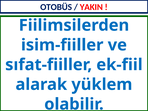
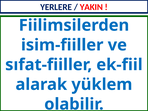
OTOBÜS: OTOBÜS -> YERLERE (56, 7)
